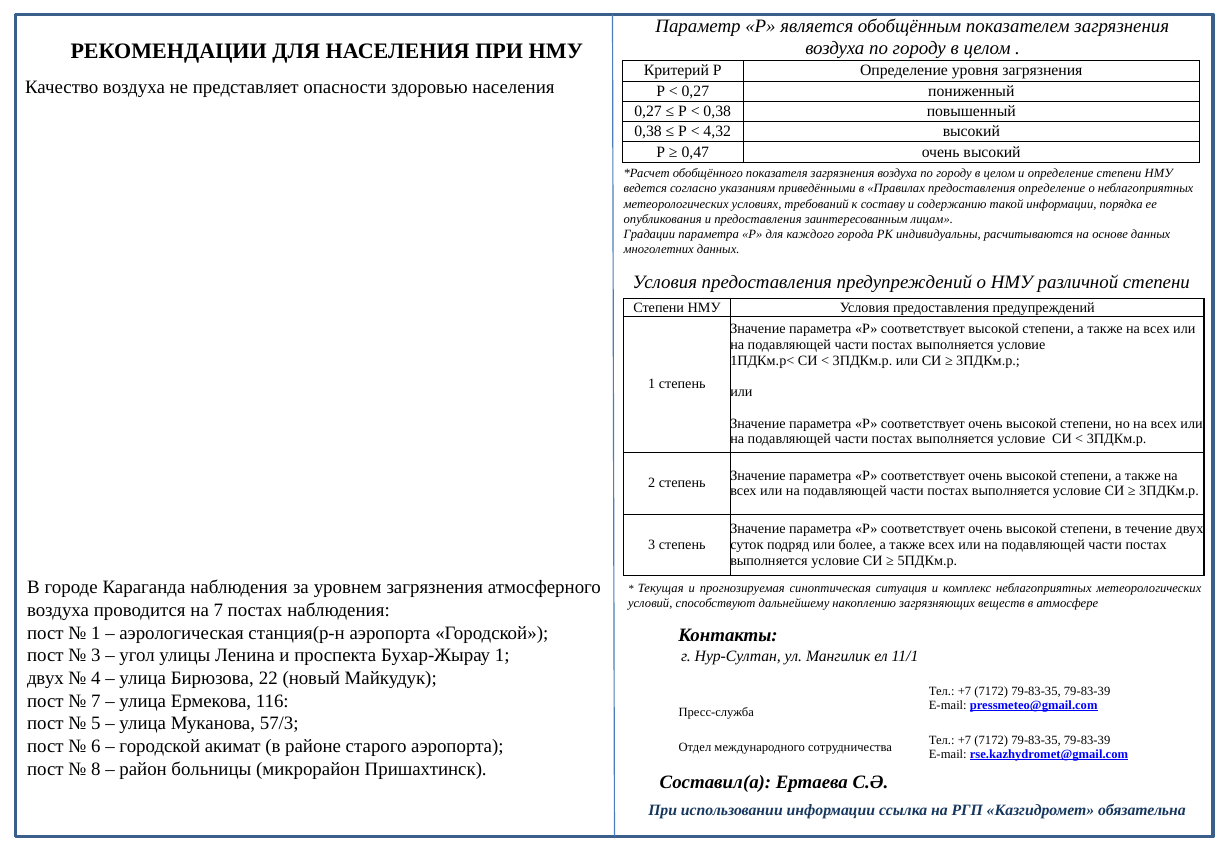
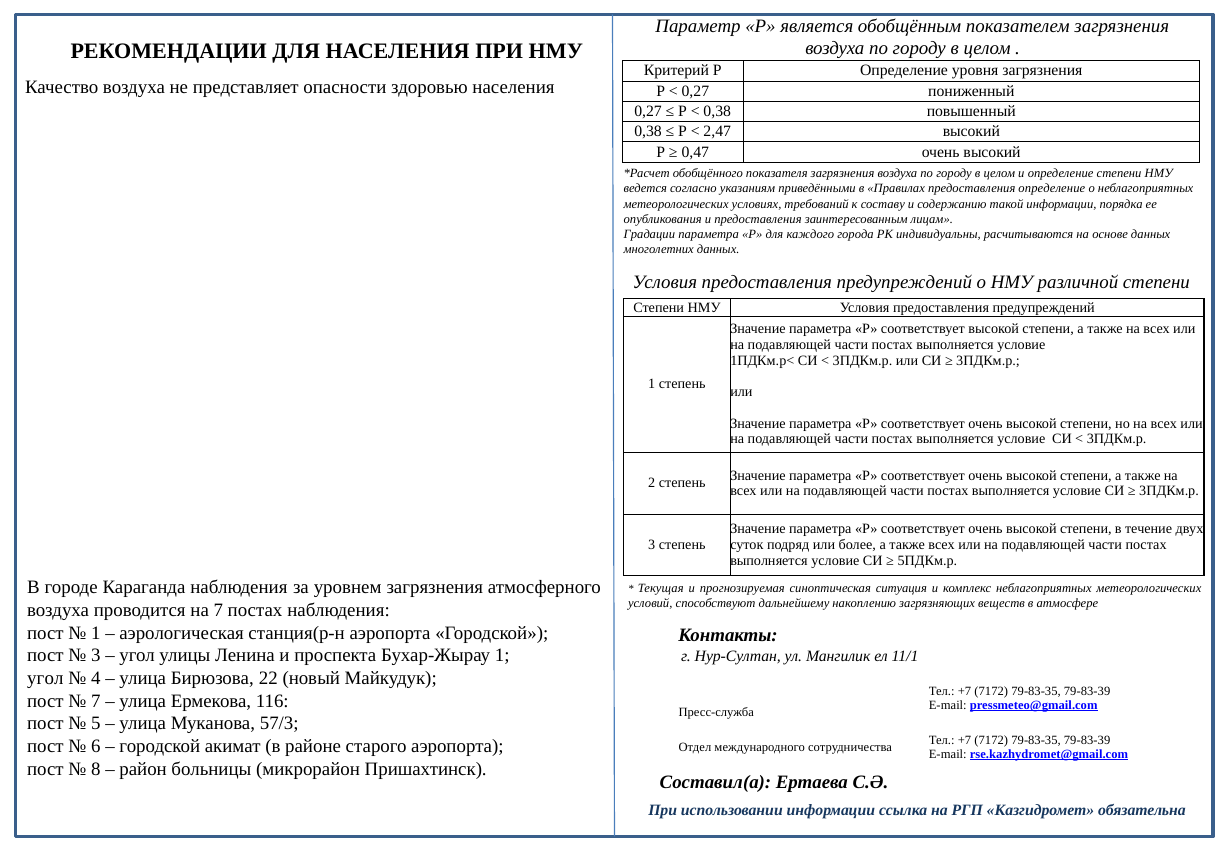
4,32: 4,32 -> 2,47 (717, 132)
двух: двух -> угол (45, 678)
